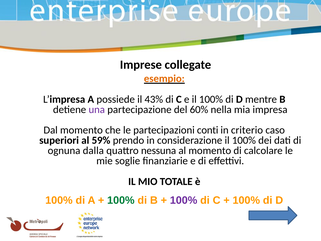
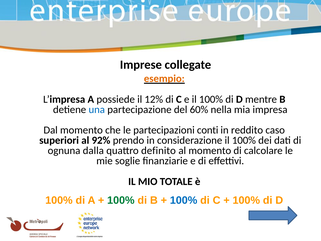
43%: 43% -> 12% (154, 99)
una colour: purple -> blue (97, 109)
criterio: criterio -> reddito (247, 130)
59%: 59% -> 92% (101, 140)
nessuna: nessuna -> definito (158, 150)
100% colour: purple -> blue (184, 200)
